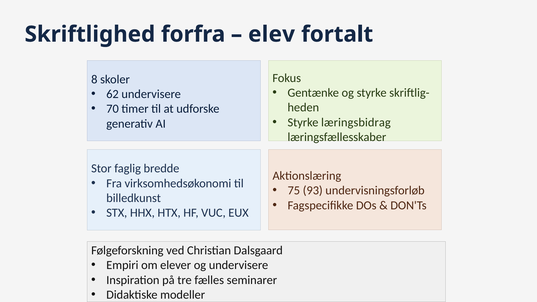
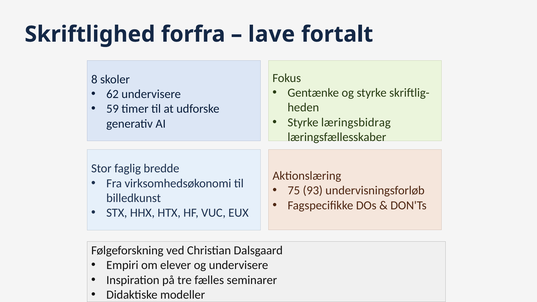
elev: elev -> lave (272, 34)
70: 70 -> 59 (113, 109)
